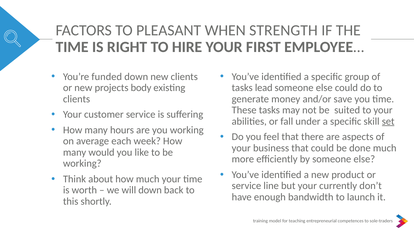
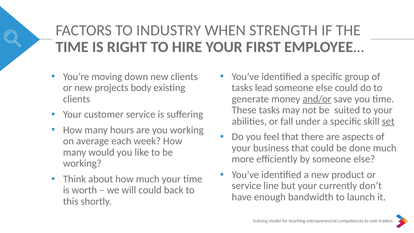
PLEASANT: PLEASANT -> INDUSTRY (169, 30)
funded: funded -> moving (107, 77)
and/or underline: none -> present (317, 99)
will down: down -> could (150, 190)
